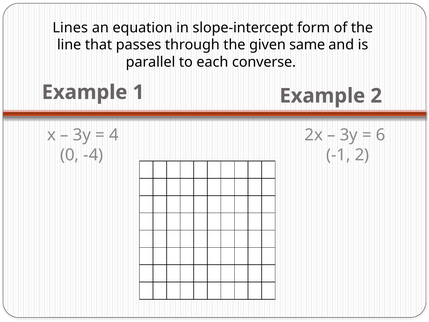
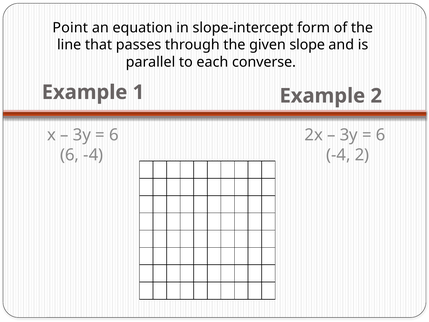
Lines: Lines -> Point (70, 28)
same: same -> slope (307, 45)
4: 4 -> 6 (114, 135)
0: 0 -> 6 (70, 155)
-4 -1: -1 -> -4 (338, 155)
